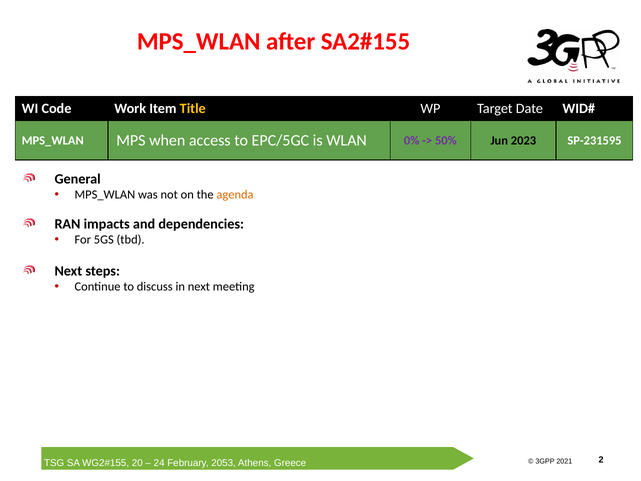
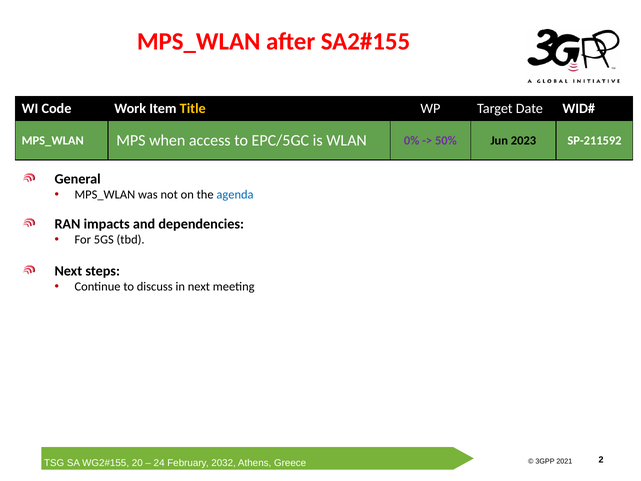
SP-231595: SP-231595 -> SP-211592 (594, 140)
agenda colour: orange -> blue (235, 195)
2053: 2053 -> 2032 (224, 463)
